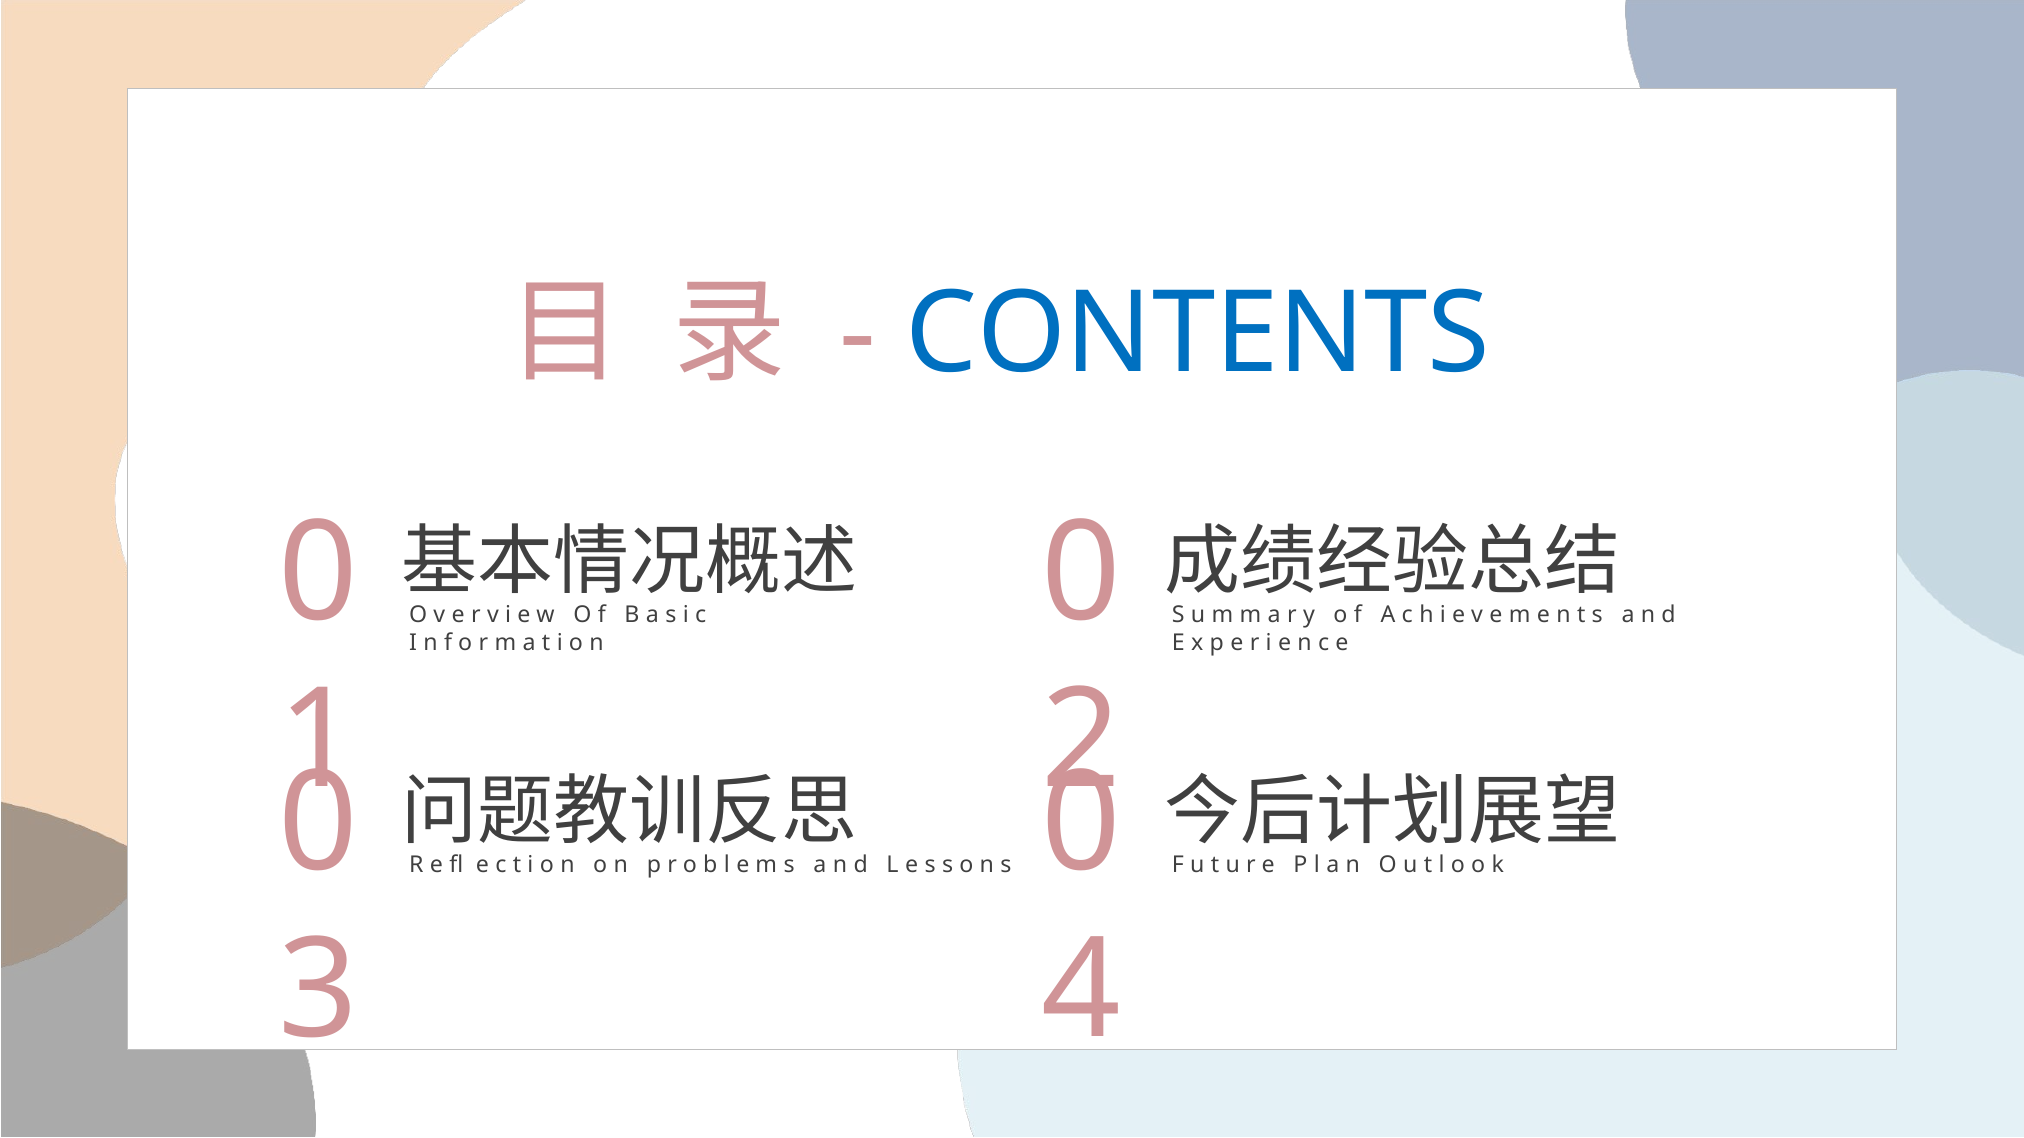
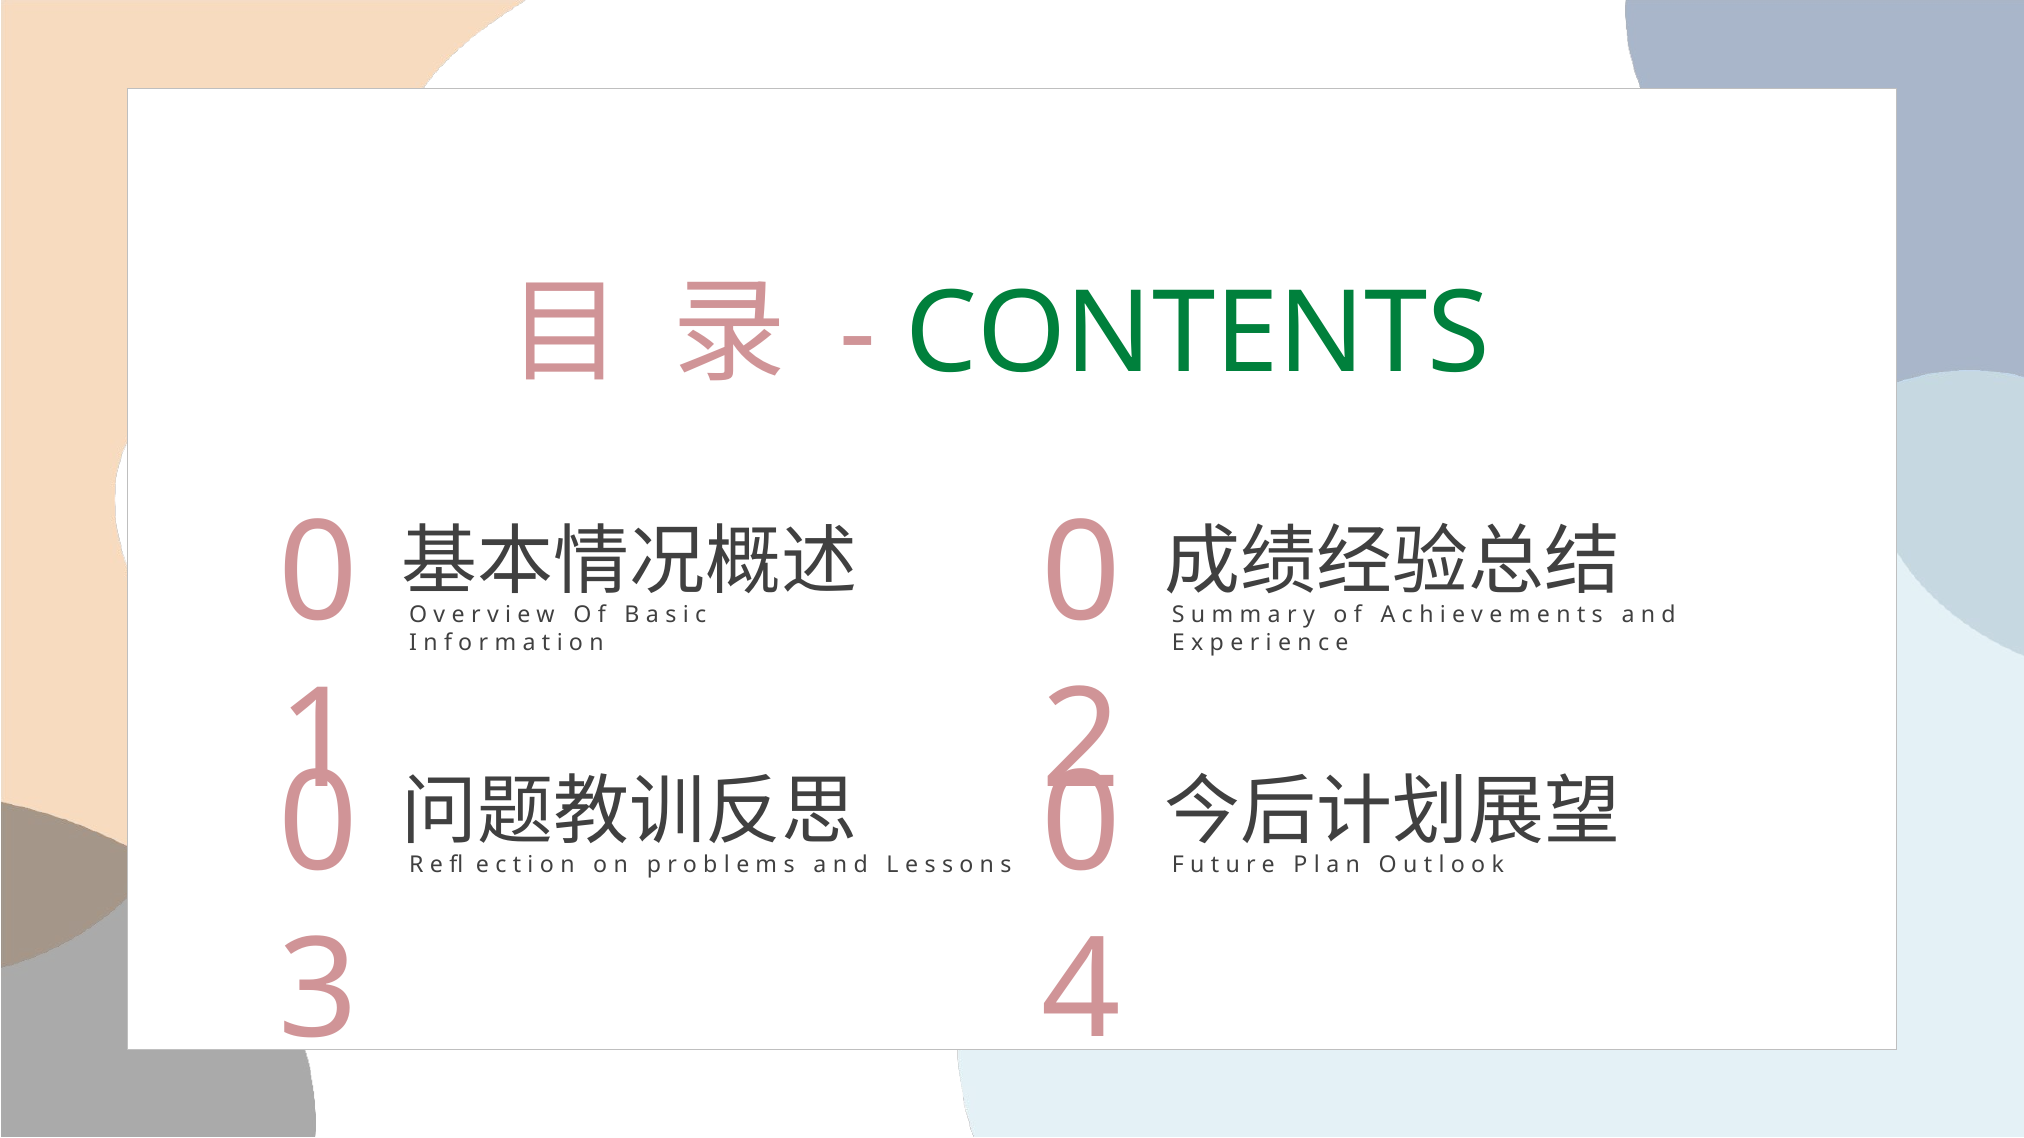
CONTENTS colour: blue -> green (1198, 334)
